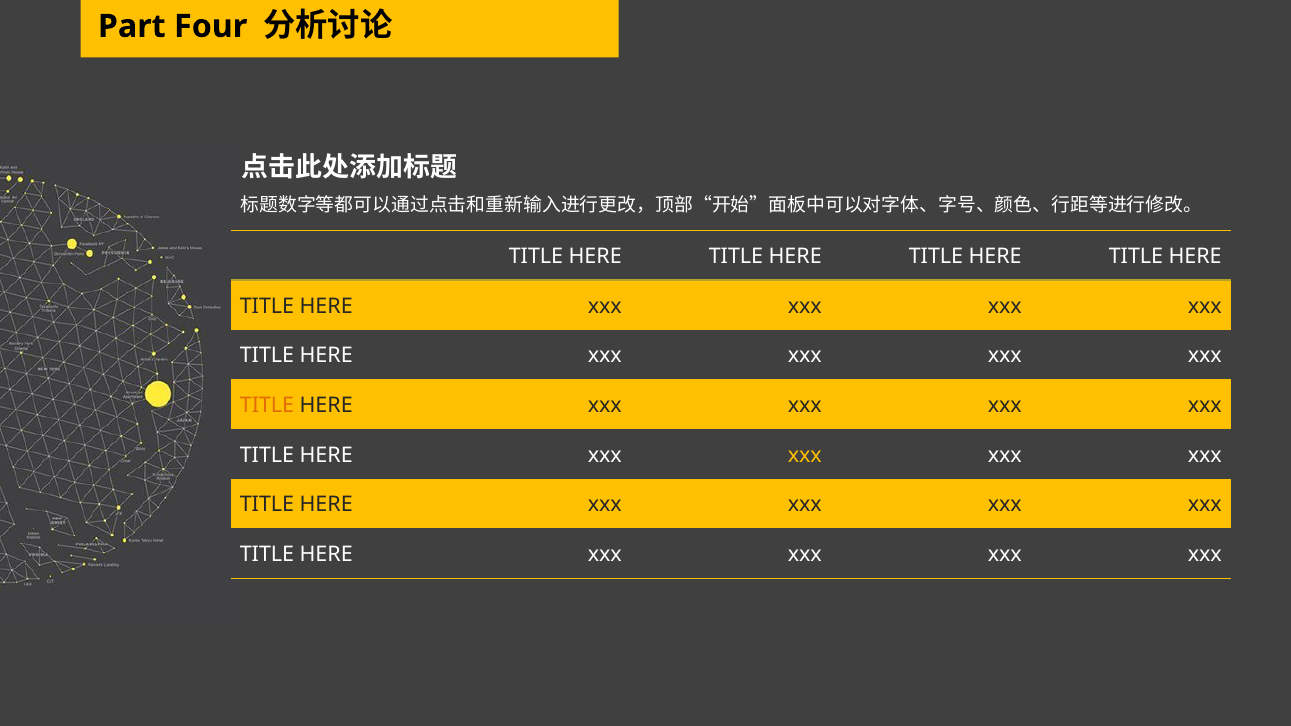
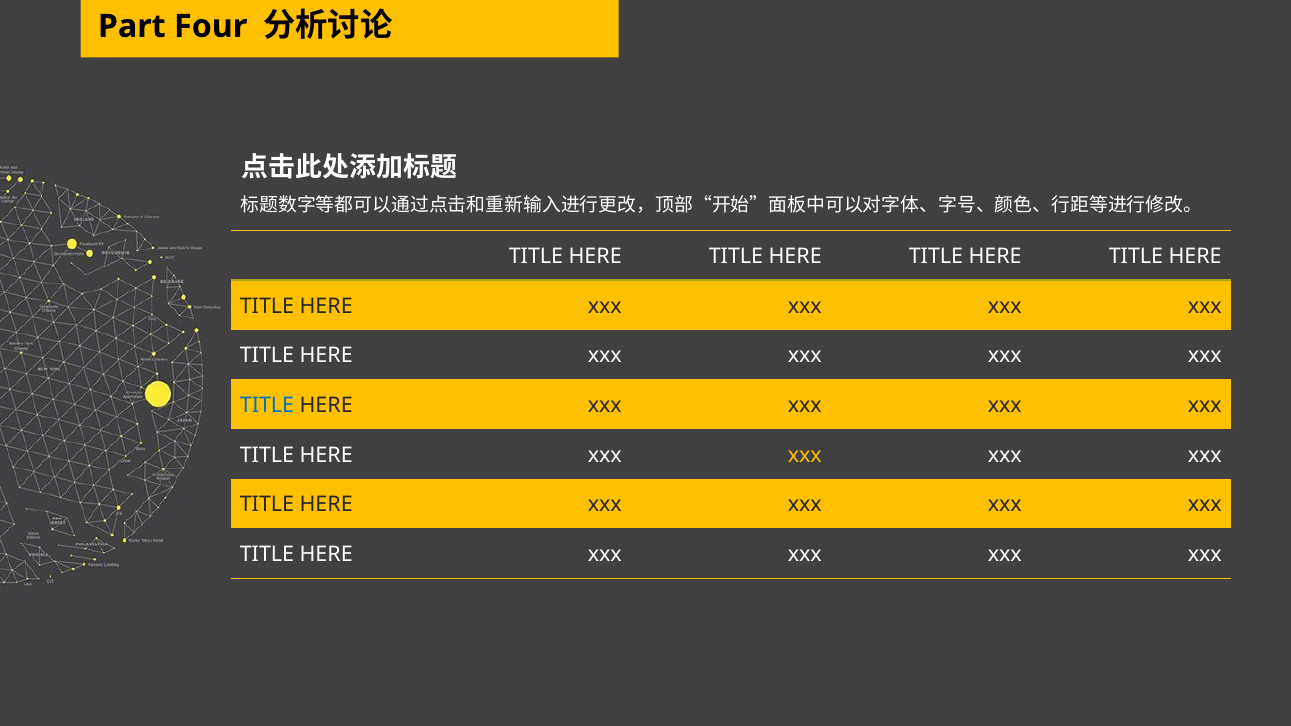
TITLE colour: orange -> blue (267, 406)
